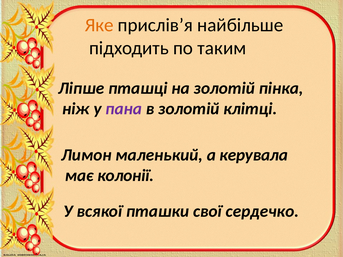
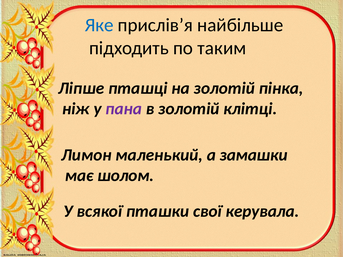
Яке colour: orange -> blue (99, 25)
керувала: керувала -> замашки (254, 155)
колонії: колонії -> шолом (126, 176)
сердечко: сердечко -> керувала (262, 211)
